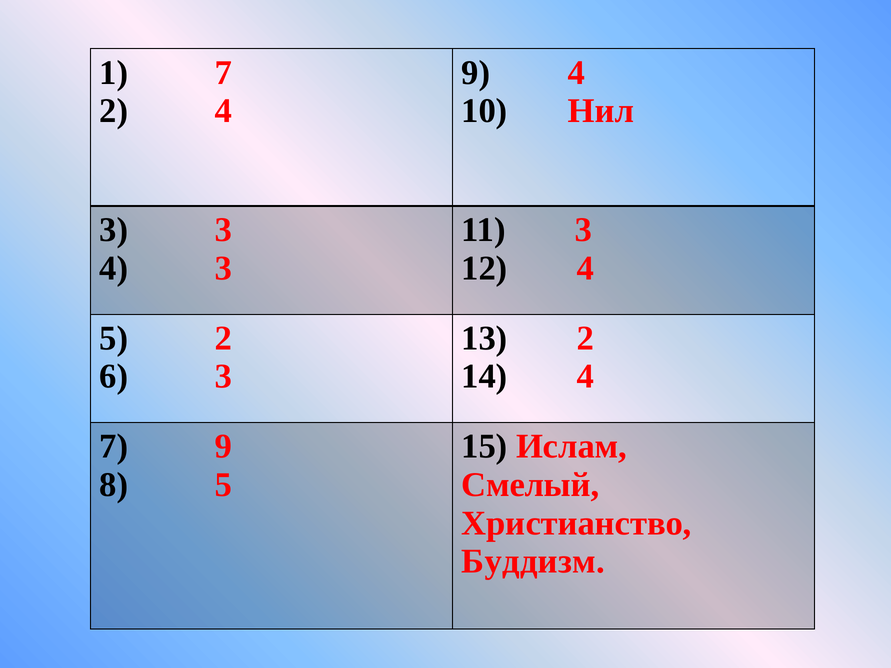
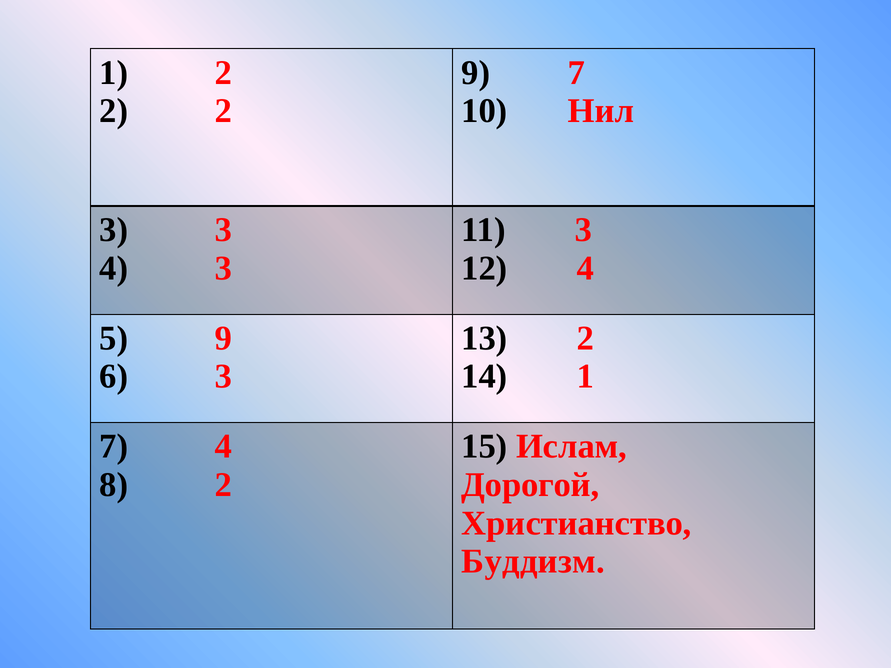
1 7: 7 -> 2 (223, 73)
9 4: 4 -> 7 (577, 73)
4: 4 -> 2 (223, 111)
5 2: 2 -> 9 (223, 338)
14 4: 4 -> 1 (585, 377)
7 9: 9 -> 4 (223, 447)
8 5: 5 -> 2 (223, 485)
Смелый: Смелый -> Дорогой (530, 485)
